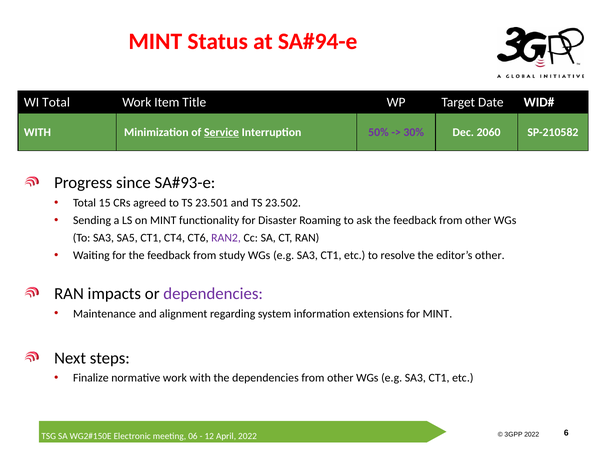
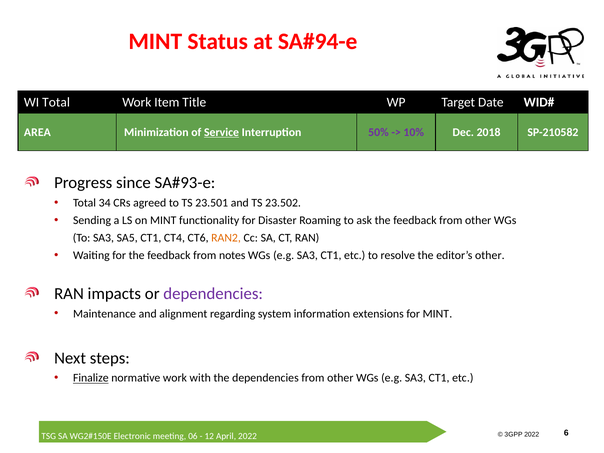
WITH: WITH -> AREA (37, 132)
30%: 30% -> 10% (414, 132)
2060: 2060 -> 2018 (489, 132)
15: 15 -> 34 (105, 203)
RAN2 colour: purple -> orange (226, 238)
study: study -> notes (232, 255)
Finalize underline: none -> present (91, 378)
